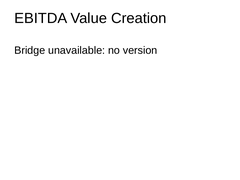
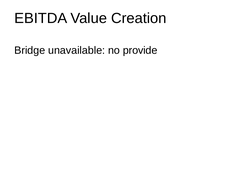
version: version -> provide (140, 50)
